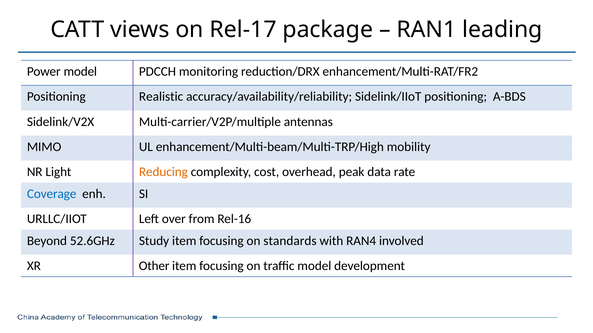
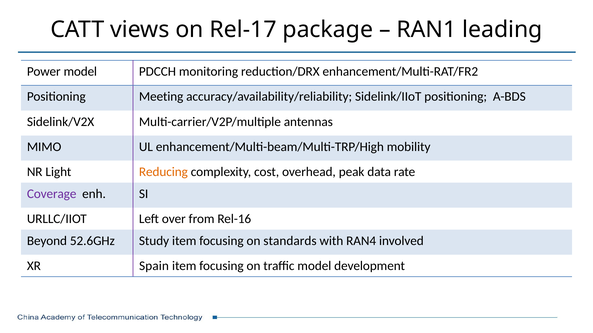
Realistic: Realistic -> Meeting (161, 97)
Coverage colour: blue -> purple (52, 194)
Other: Other -> Spain (154, 266)
